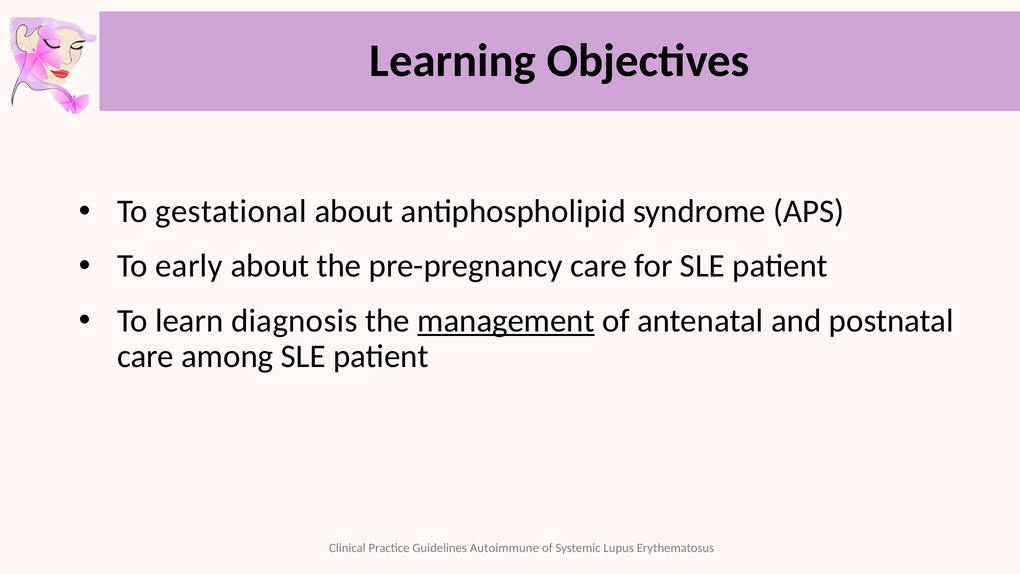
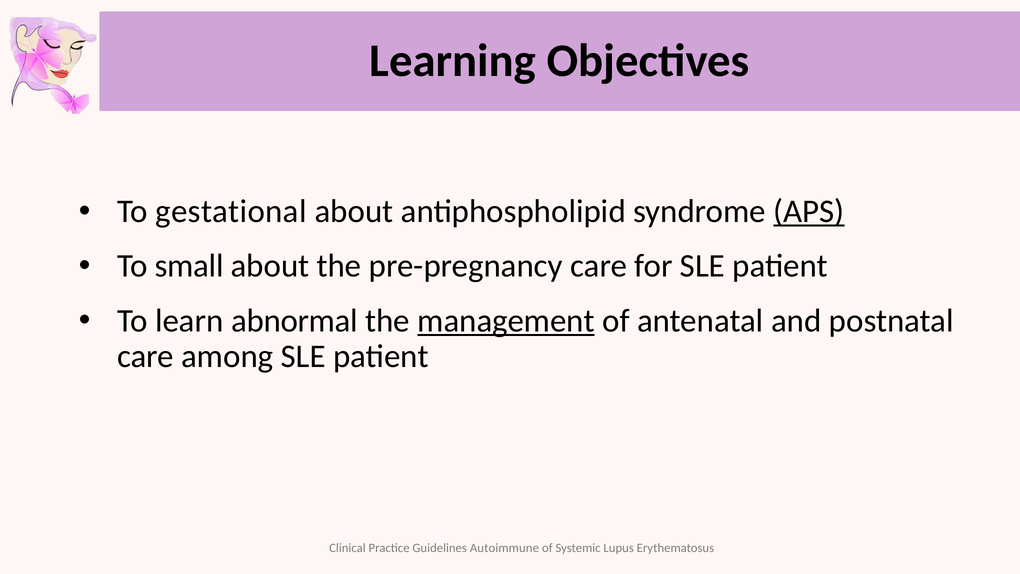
APS underline: none -> present (809, 211)
early: early -> small (189, 266)
diagnosis: diagnosis -> abnormal (294, 321)
